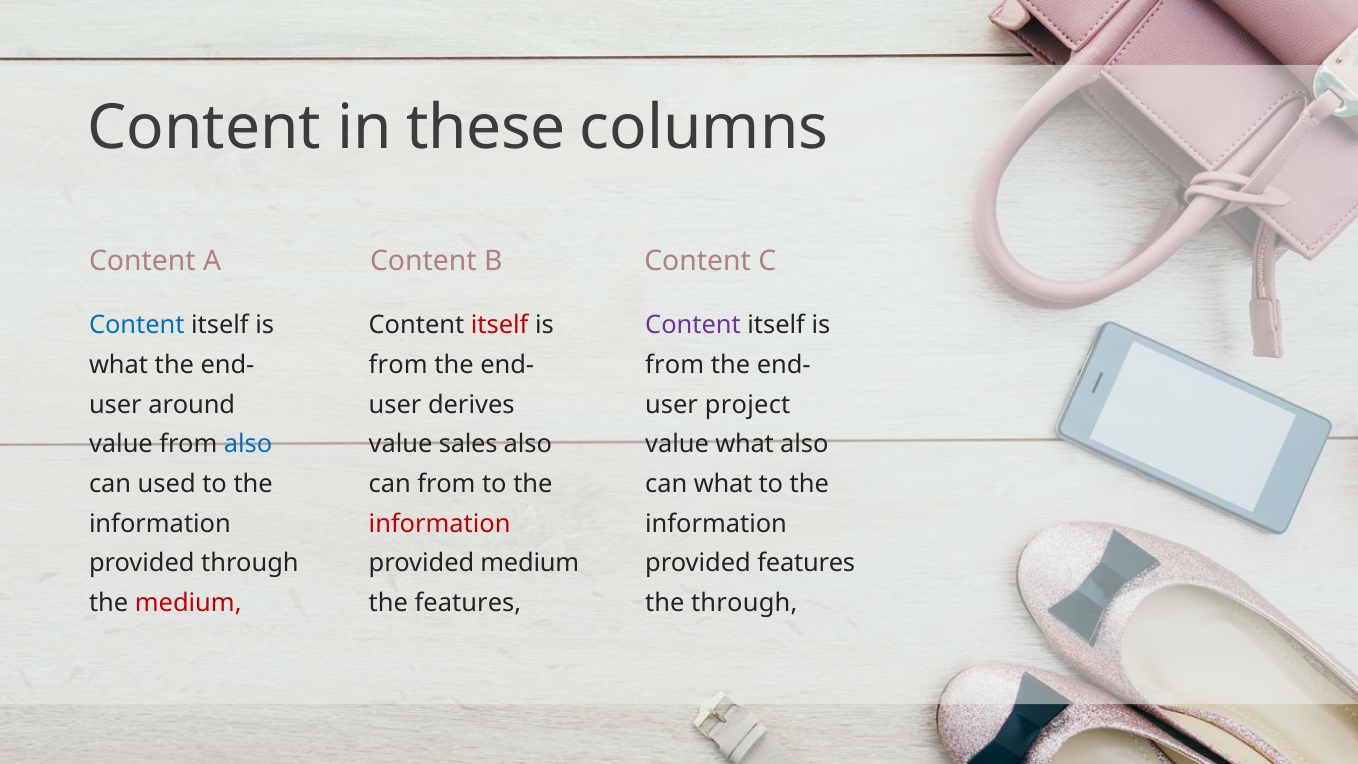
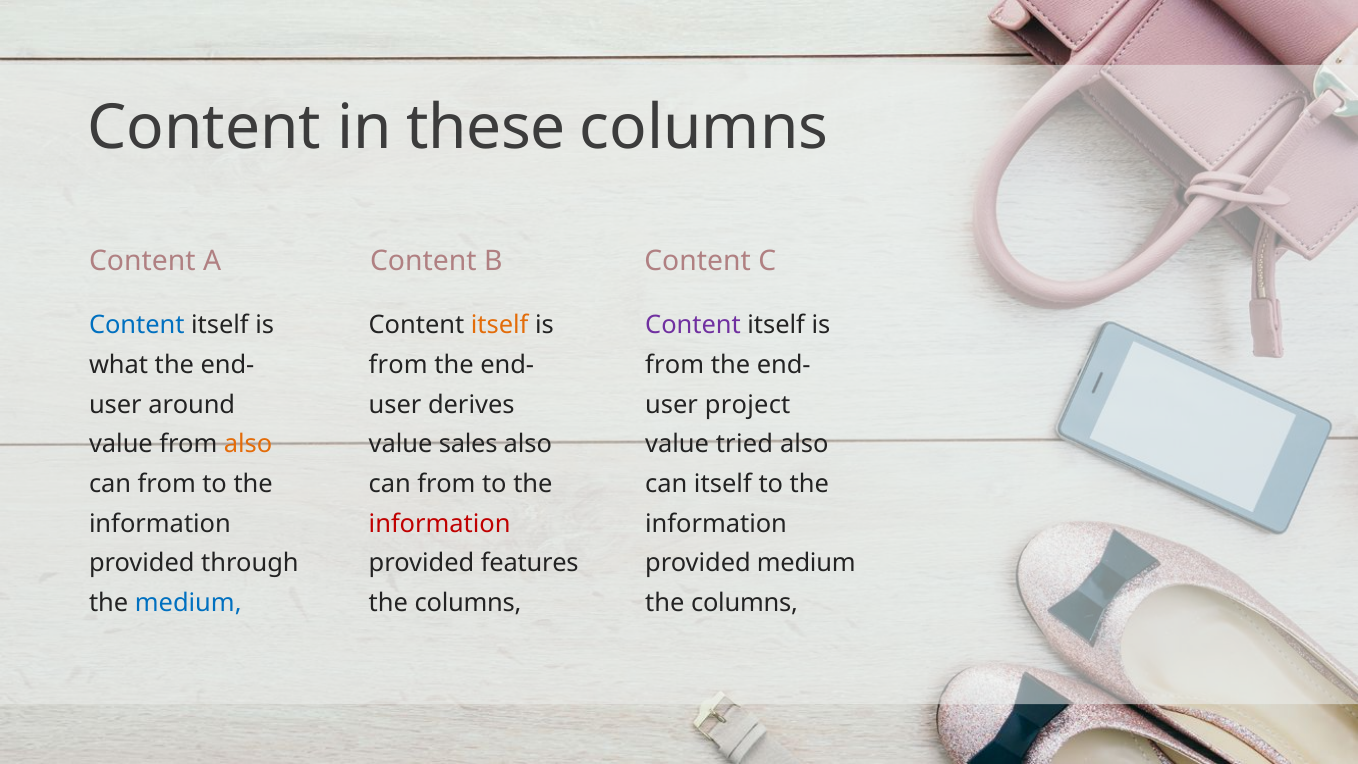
itself colour: red -> orange (500, 325)
also colour: blue -> orange (248, 444)
value what: what -> tried (744, 444)
used: used -> from (167, 484)
can what: what -> itself (723, 484)
provided medium: medium -> features (530, 563)
provided features: features -> medium (806, 563)
medium colour: red -> blue (188, 603)
features: features -> columns (468, 603)
through: through -> columns (745, 603)
